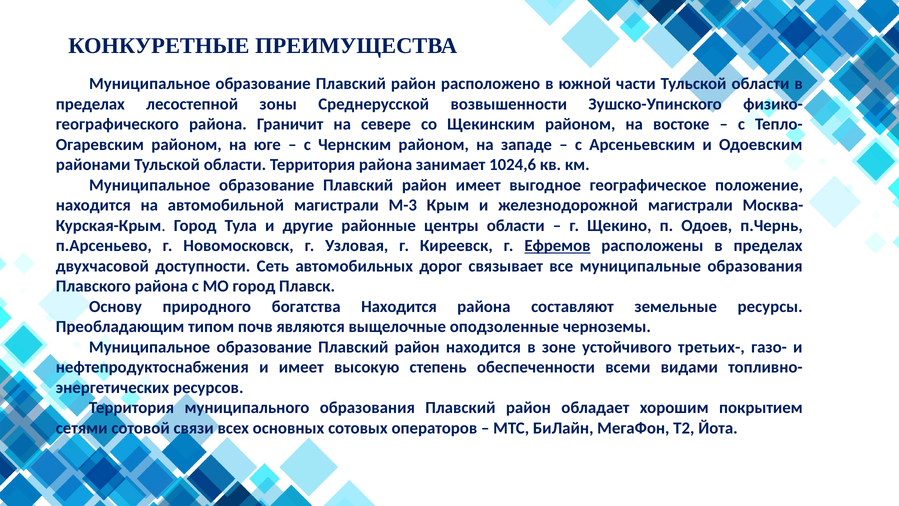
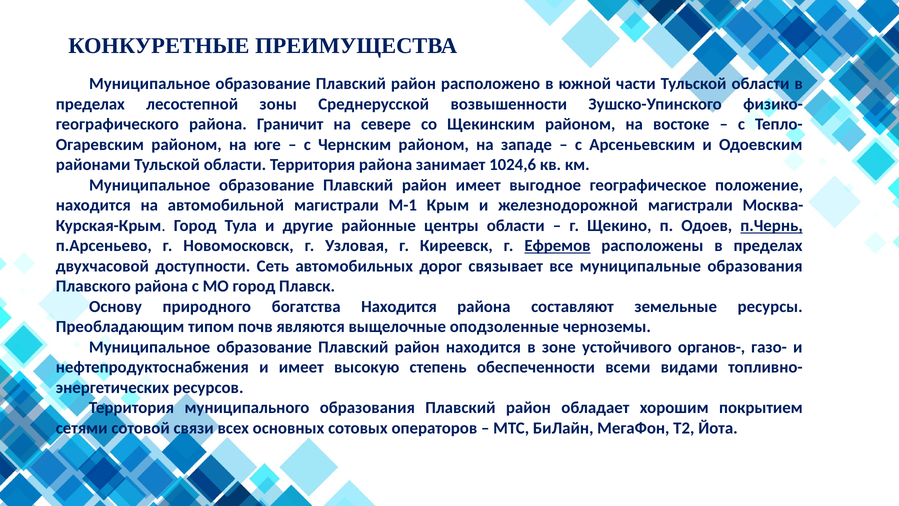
М-3: М-3 -> М-1 (403, 205)
п.Чернь underline: none -> present (771, 225)
третьих-: третьих- -> органов- (712, 347)
